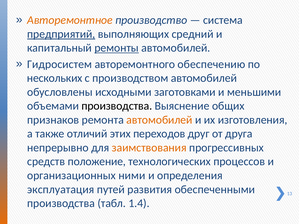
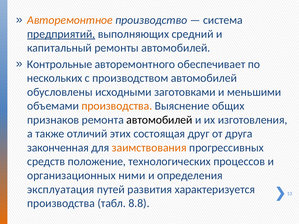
ремонты underline: present -> none (117, 48)
Гидросистем: Гидросистем -> Контрольные (60, 64)
обеспечению: обеспечению -> обеспечивает (211, 64)
производства colour: black -> orange (117, 106)
автомобилей colour: orange -> black (159, 120)
переходов: переходов -> состоящая (159, 134)
непрерывно: непрерывно -> законченная (58, 148)
обеспеченными: обеспеченными -> характеризуется (215, 190)
1.4: 1.4 -> 8.8 (139, 204)
